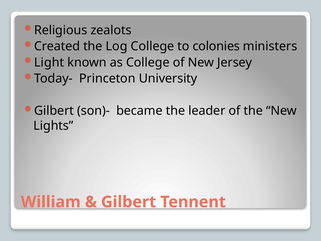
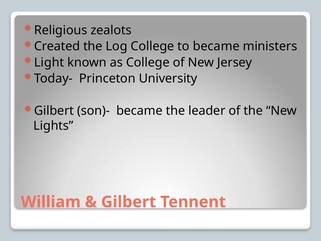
to colonies: colonies -> became (216, 46)
